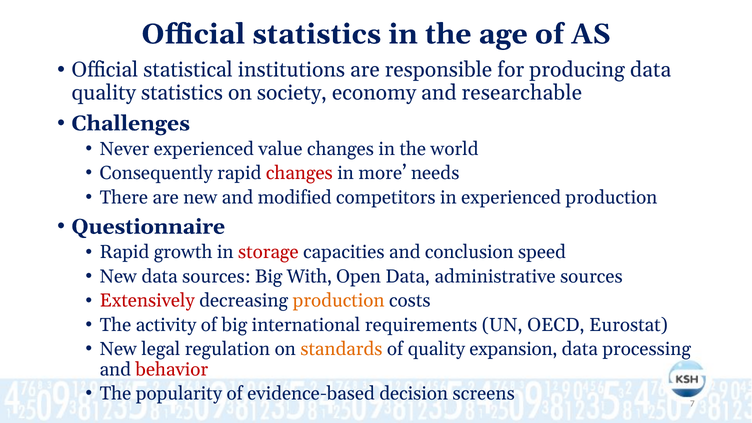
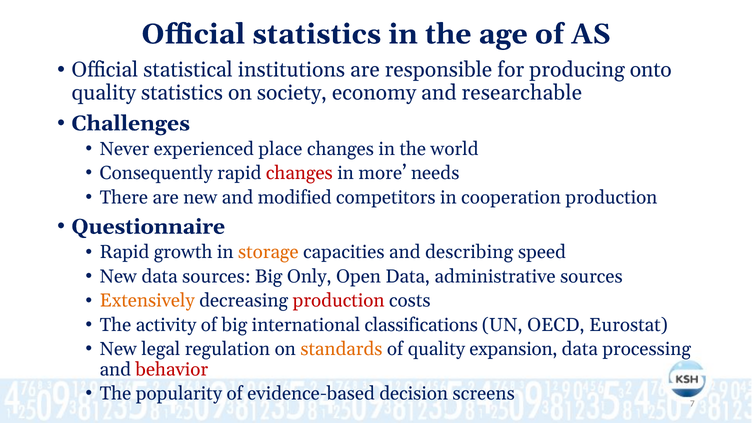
producing data: data -> onto (651, 70)
value: value -> place (280, 149)
in experienced: experienced -> cooperation (511, 197)
storage colour: red -> orange (268, 252)
conclusion: conclusion -> describing (469, 252)
With: With -> Only (309, 276)
Extensively colour: red -> orange (147, 301)
production colour: orange -> red (339, 301)
requirements: requirements -> classifications (421, 325)
